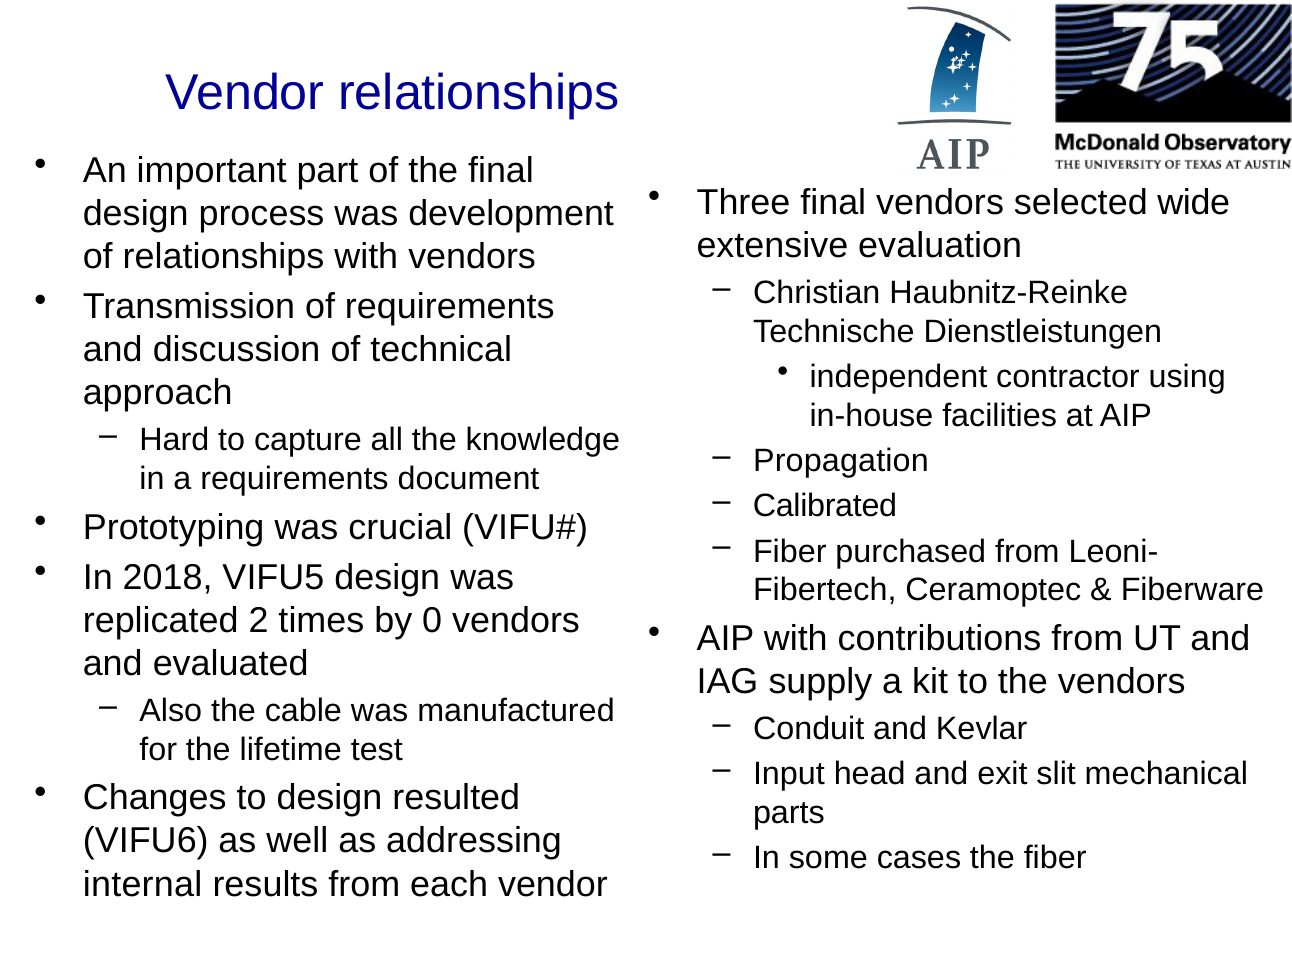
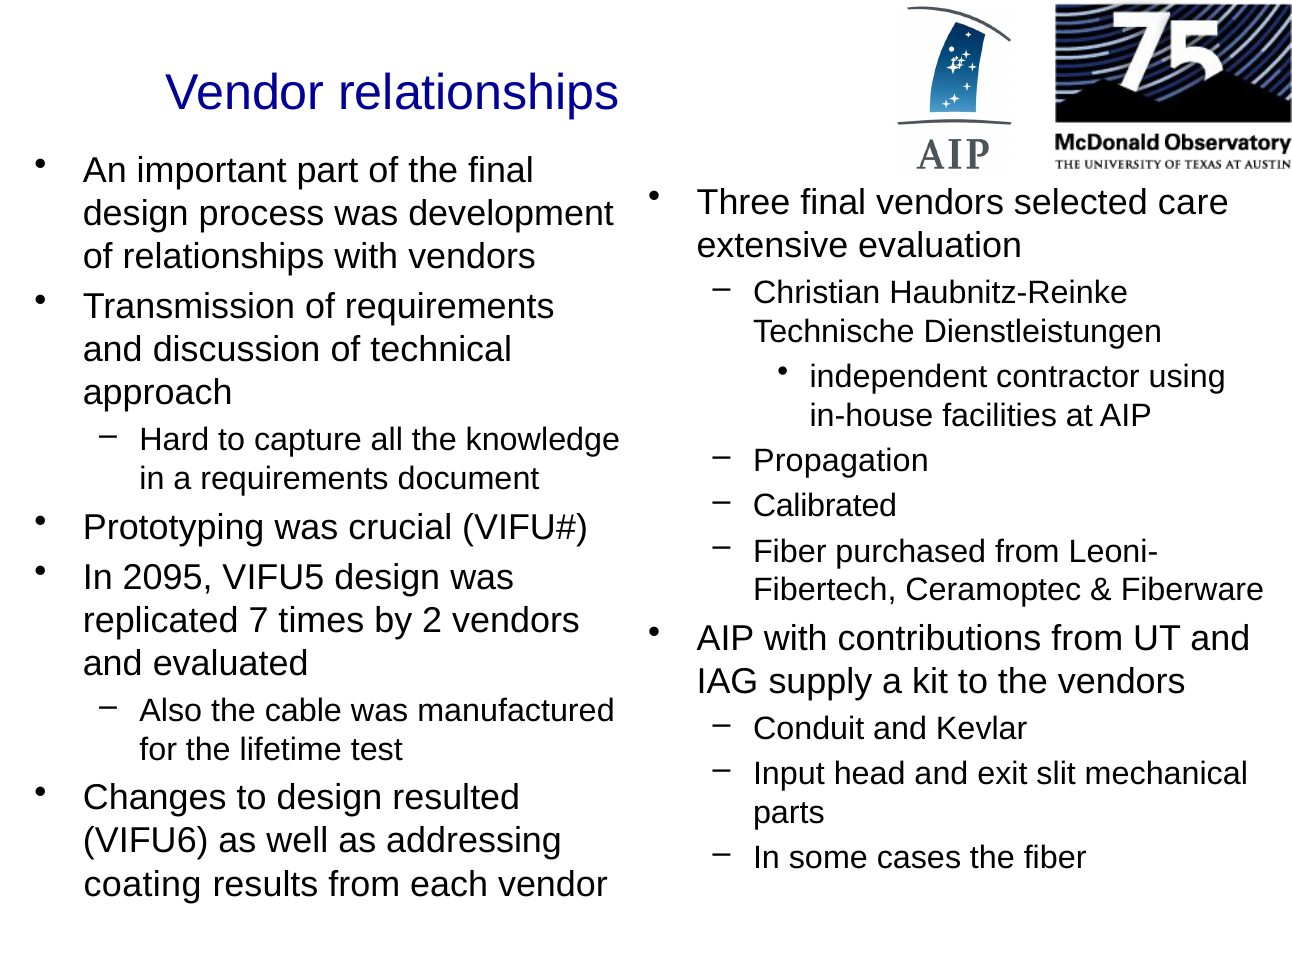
wide: wide -> care (1193, 203)
2018: 2018 -> 2095 (168, 578)
2: 2 -> 7 (259, 621)
0: 0 -> 2 (432, 621)
internal: internal -> coating (143, 884)
